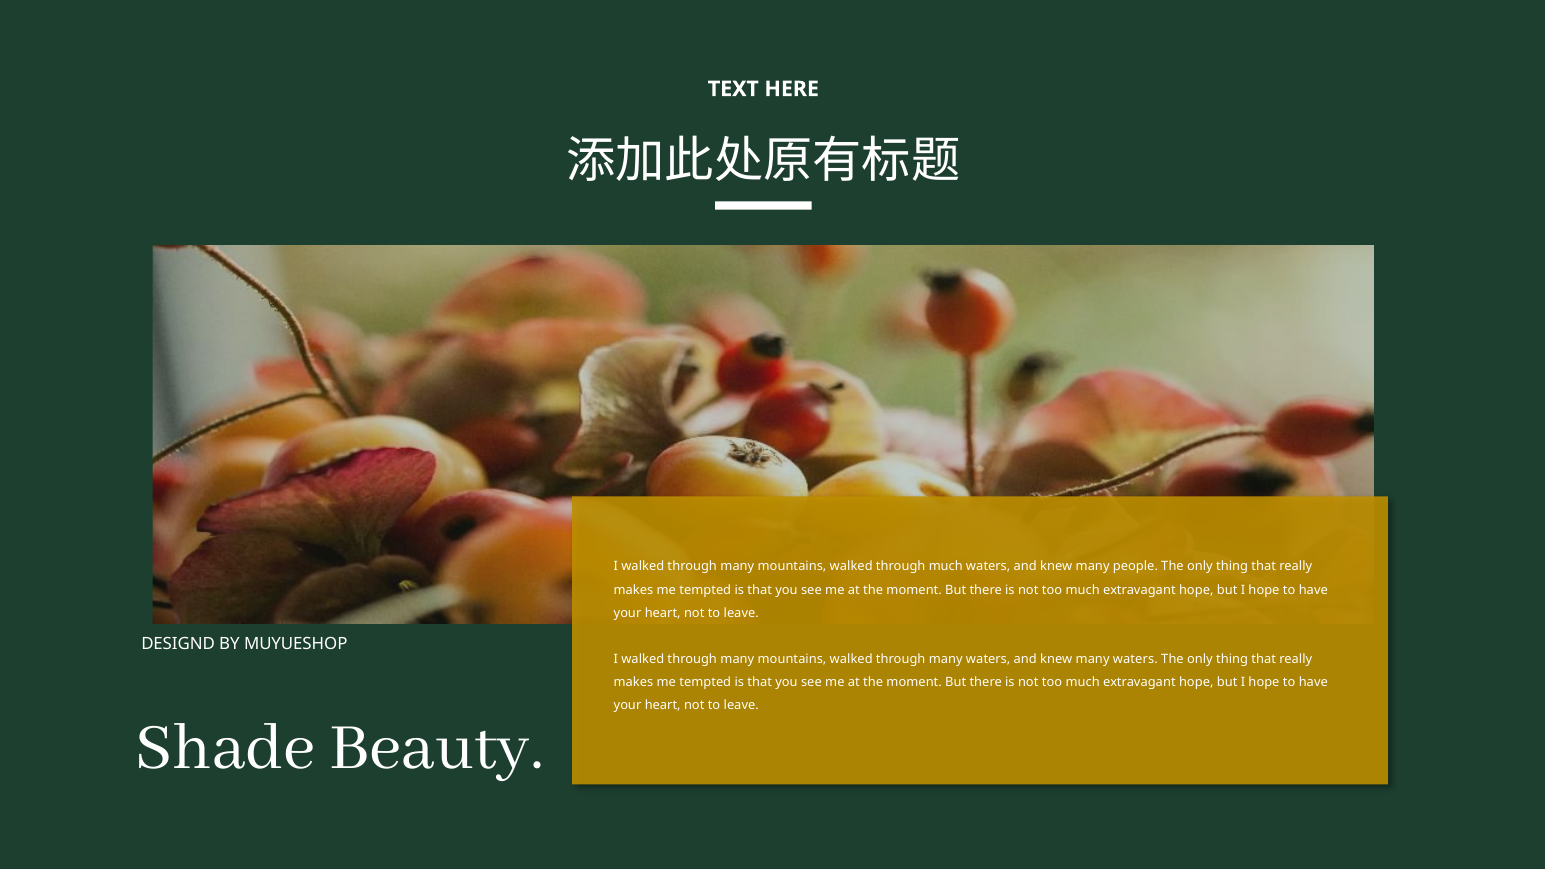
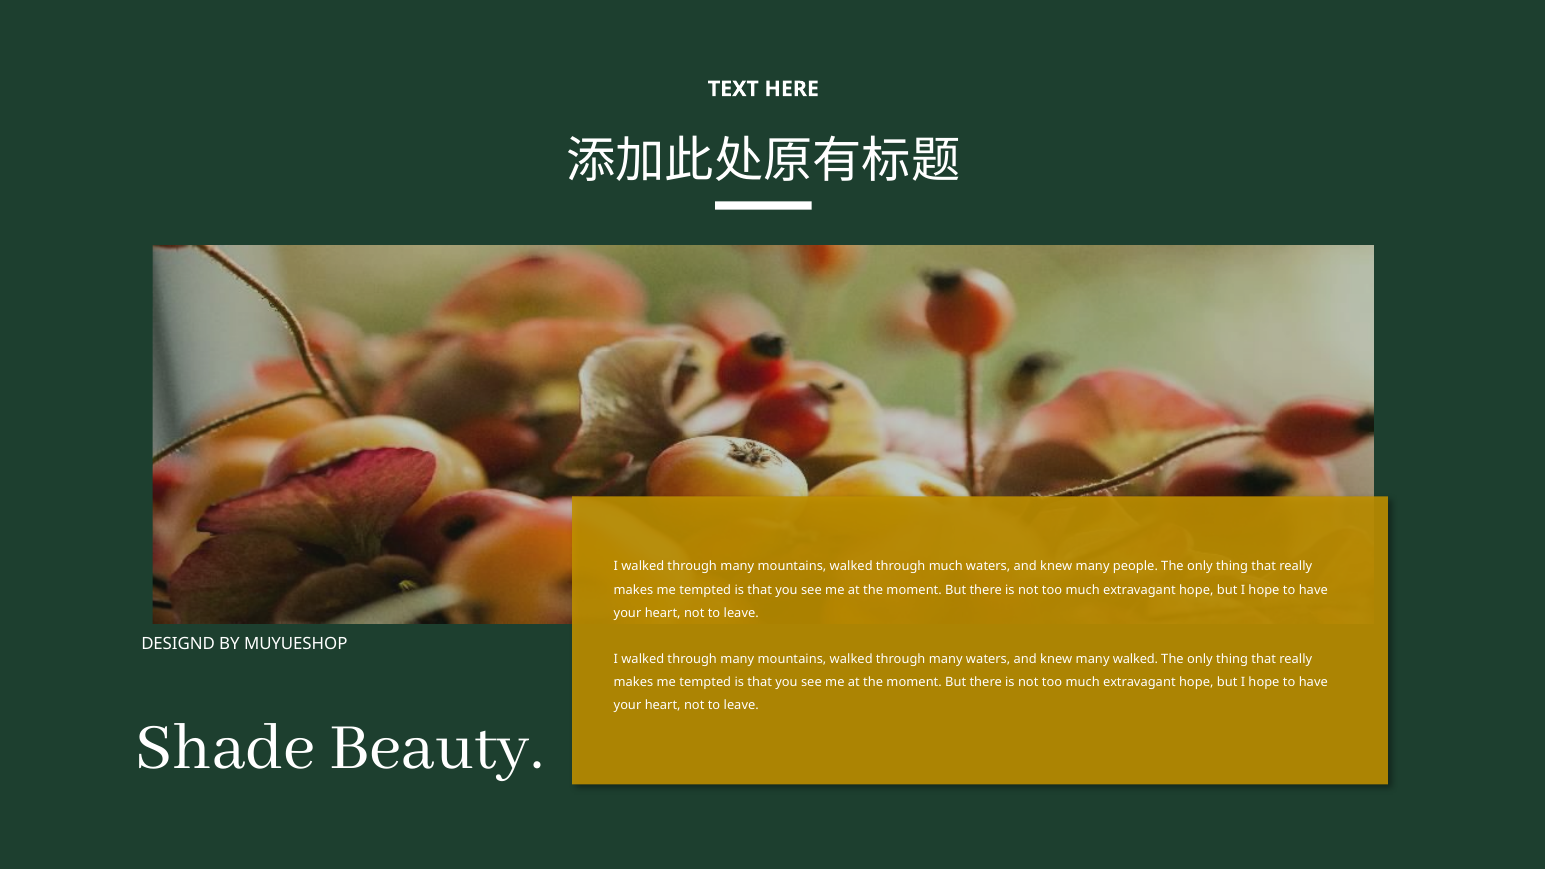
knew many waters: waters -> walked (1135, 659)
